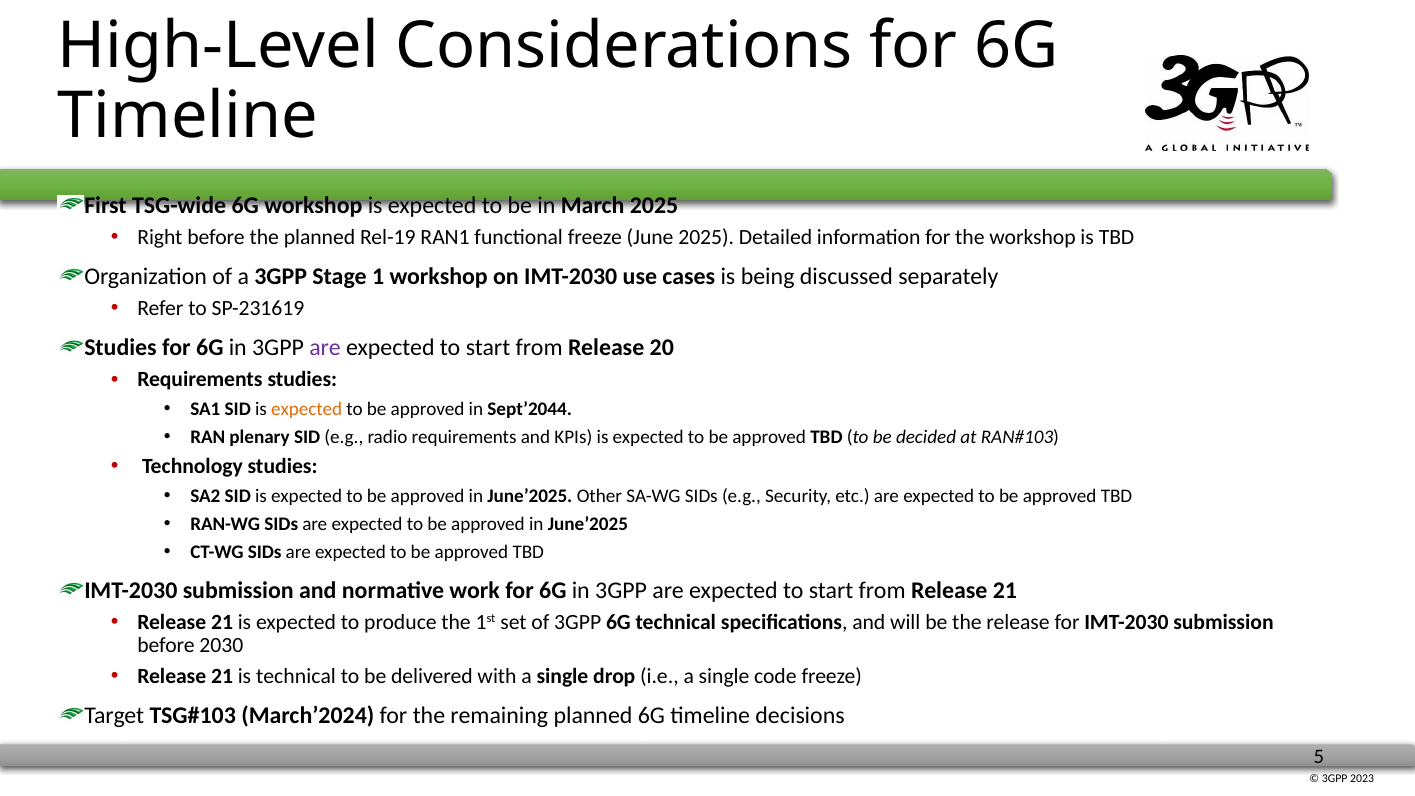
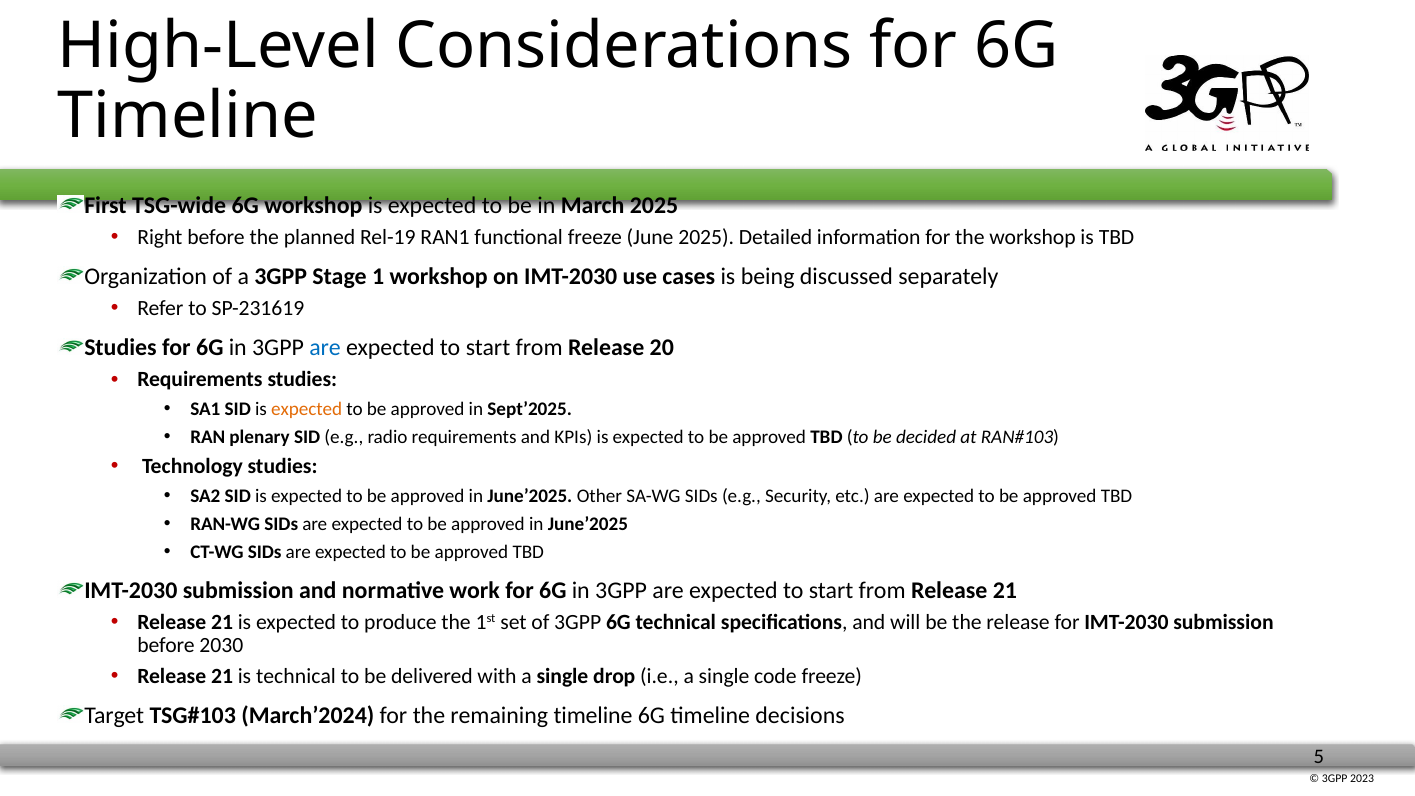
are colour: purple -> blue (325, 348)
Sept’2044: Sept’2044 -> Sept’2025 (530, 409)
remaining planned: planned -> timeline (593, 715)
